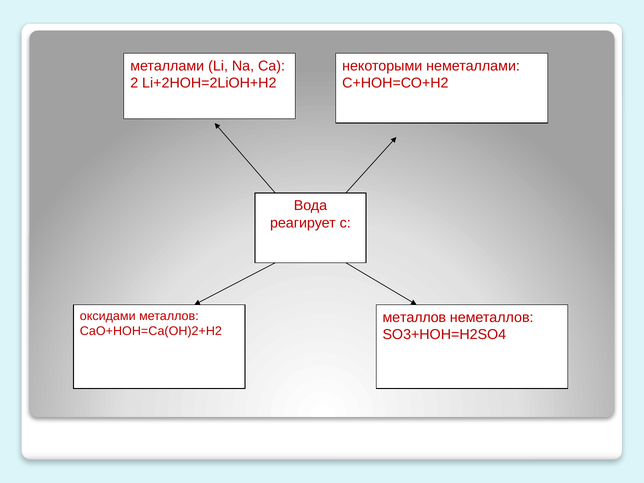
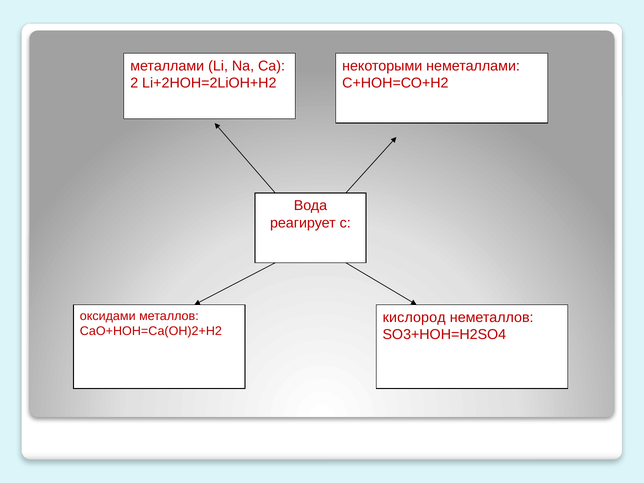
металлов: металлов -> кислород (414, 317)
